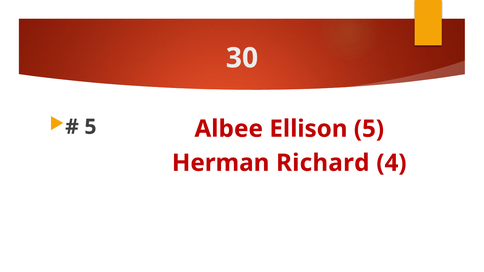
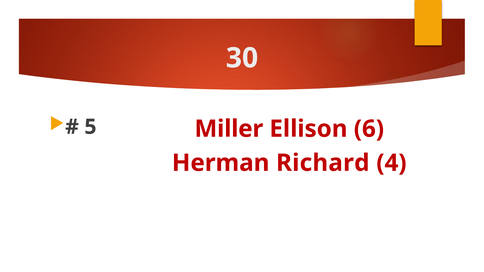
Albee: Albee -> Miller (229, 129)
Ellison 5: 5 -> 6 (369, 129)
